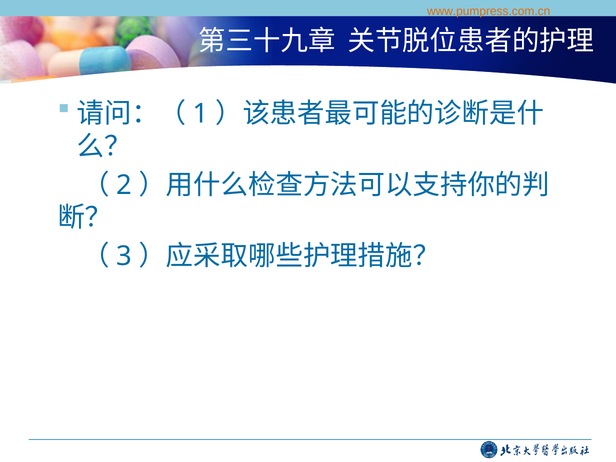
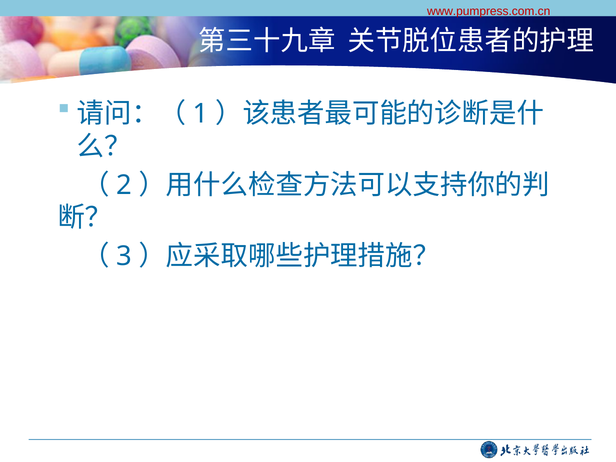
www.pumpress.com.cn colour: orange -> red (489, 11)
